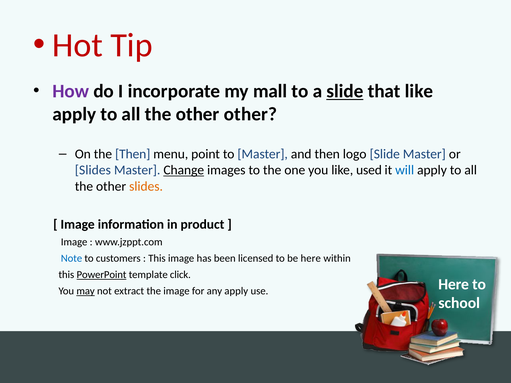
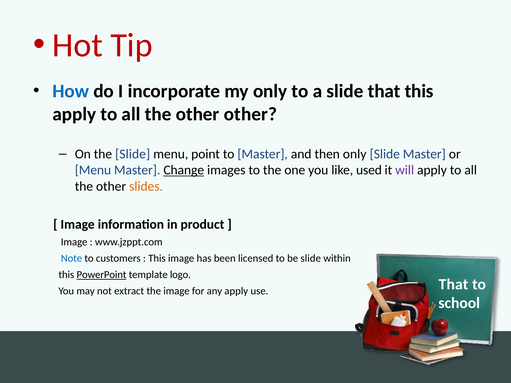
How colour: purple -> blue (71, 91)
my mall: mall -> only (270, 91)
slide underline: present -> none (345, 91)
that like: like -> this (419, 91)
the Then: Then -> Slide (133, 154)
then logo: logo -> only (355, 154)
Slides: Slides -> Menu (93, 170)
will colour: blue -> purple (405, 170)
be here: here -> slide (311, 259)
click: click -> logo (180, 275)
Here: Here -> That (453, 284)
may underline: present -> none (86, 291)
